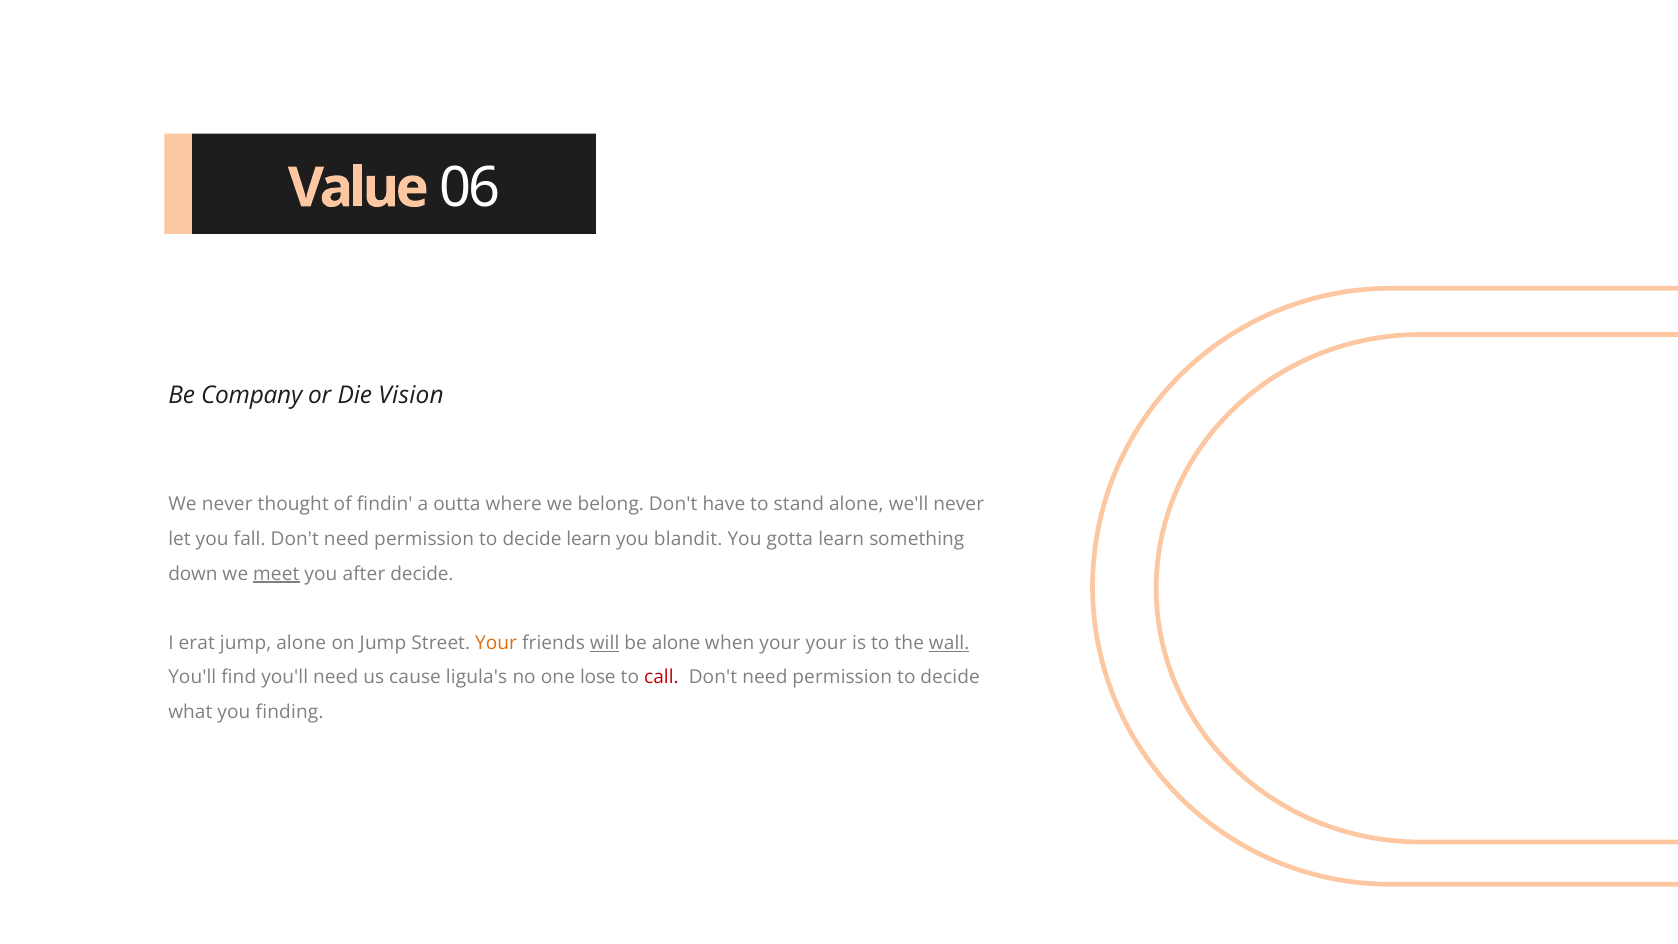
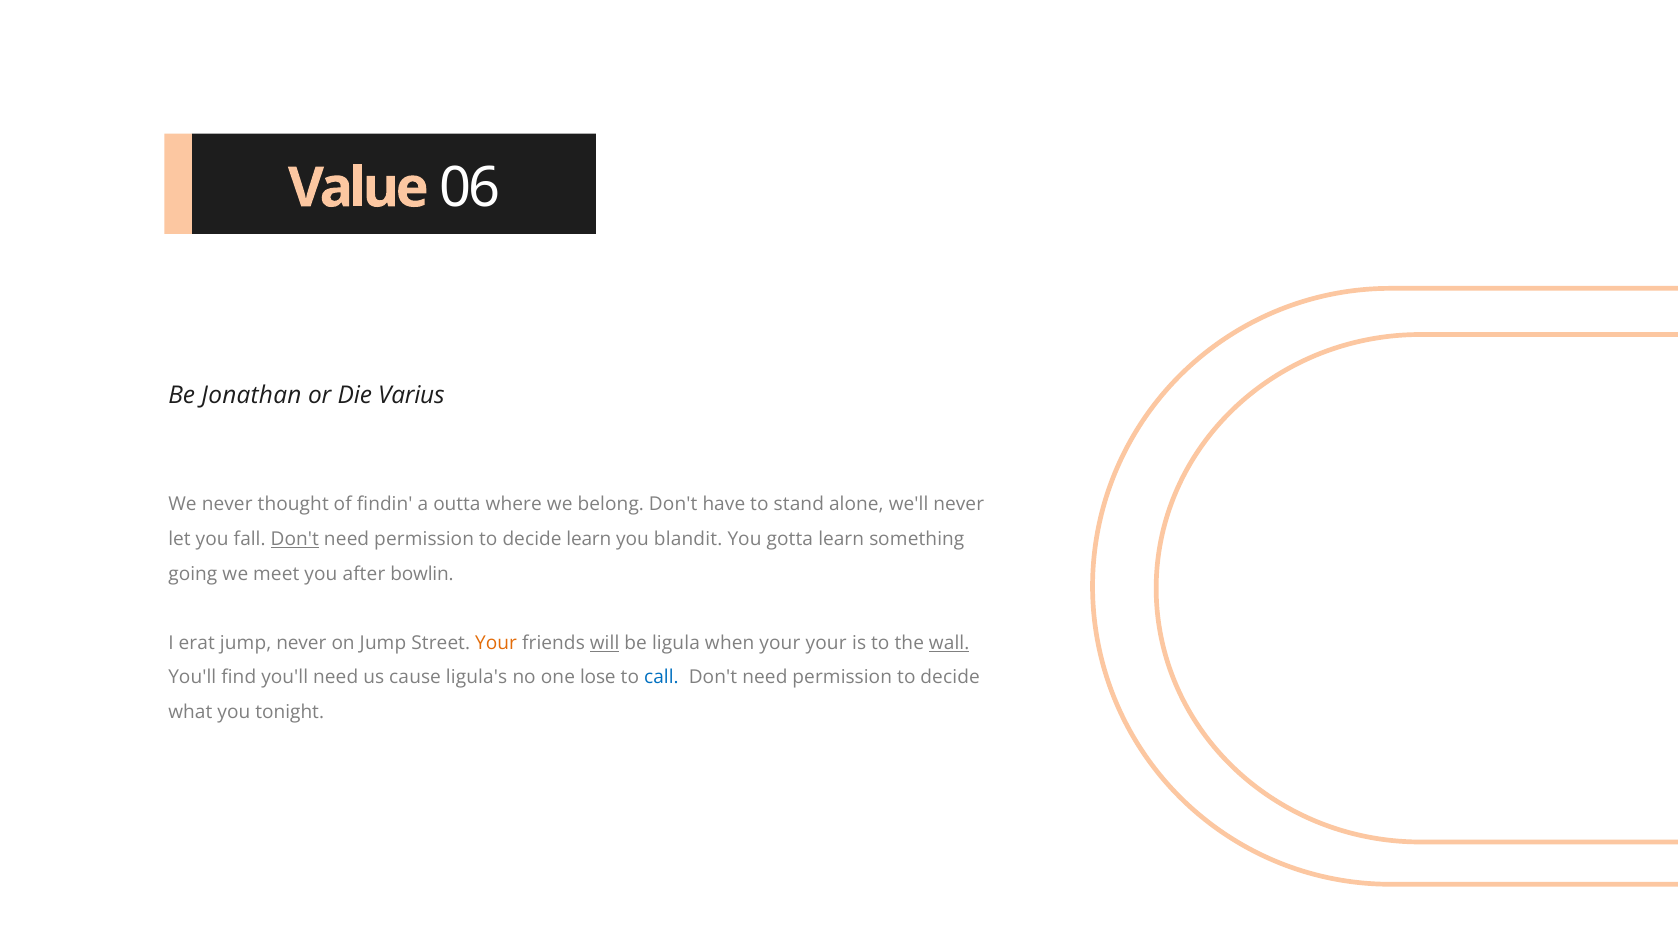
Company: Company -> Jonathan (251, 395)
Vision: Vision -> Varius (411, 395)
Don't underline: none -> present (295, 539)
down: down -> going (193, 574)
meet underline: present -> none (276, 574)
after decide: decide -> bowlin (422, 574)
jump alone: alone -> never (301, 643)
be alone: alone -> ligula (676, 643)
call colour: red -> blue (661, 677)
finding: finding -> tonight (290, 712)
